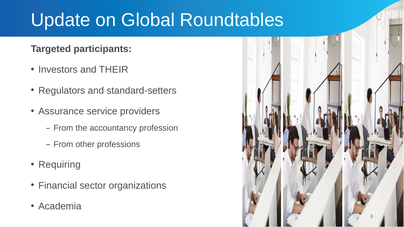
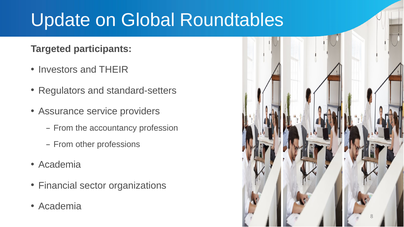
Requiring: Requiring -> Academia (60, 165)
